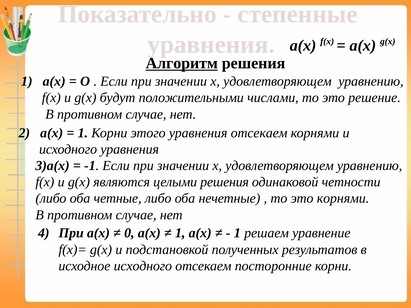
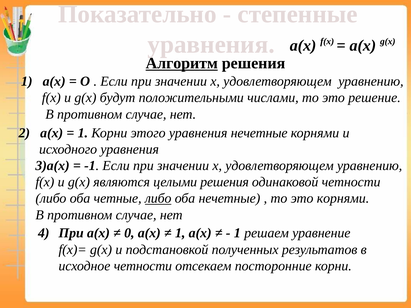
уравнения отсекаем: отсекаем -> нечетные (259, 133)
либо underline: none -> present (158, 199)
исходное исходного: исходного -> четности (143, 266)
